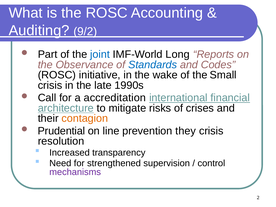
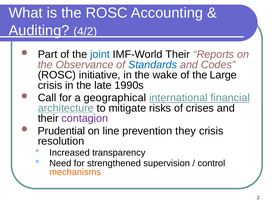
9/2: 9/2 -> 4/2 (85, 31)
IMF-World Long: Long -> Their (178, 54)
Small: Small -> Large (223, 75)
accreditation: accreditation -> geographical (115, 98)
contagion colour: orange -> purple (85, 118)
mechanisms colour: purple -> orange (75, 172)
